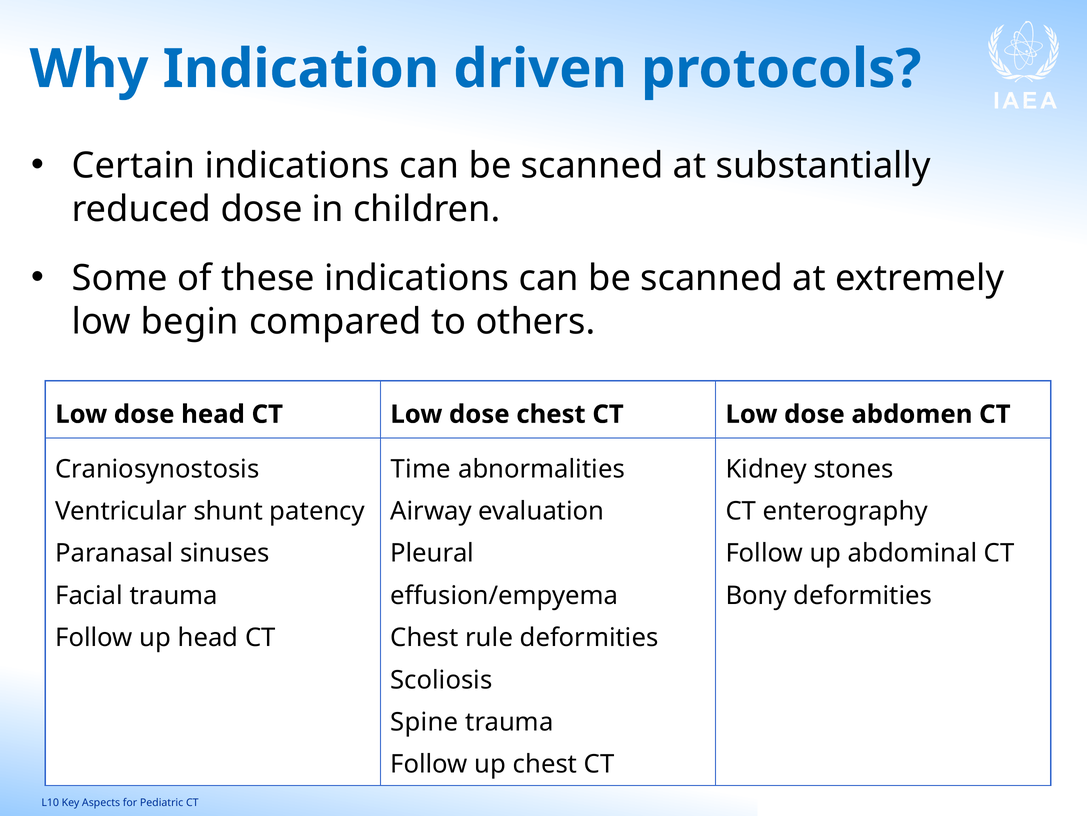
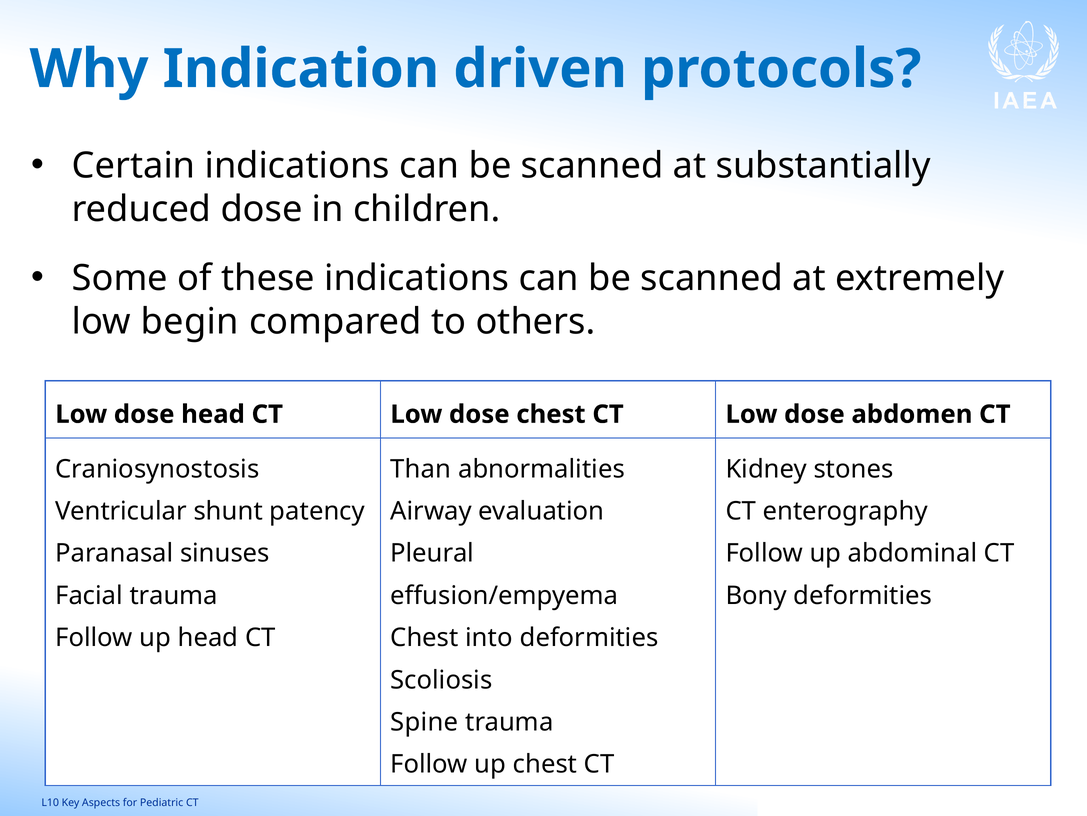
Time: Time -> Than (421, 469)
rule: rule -> into (489, 637)
